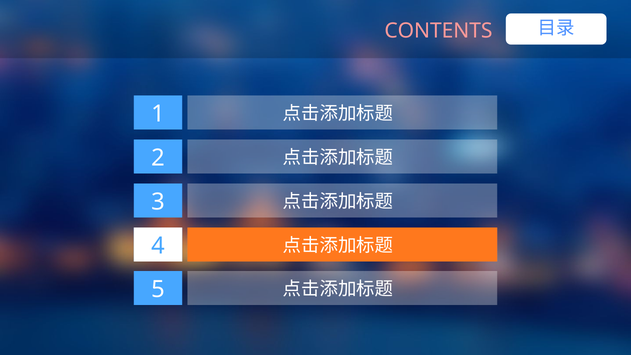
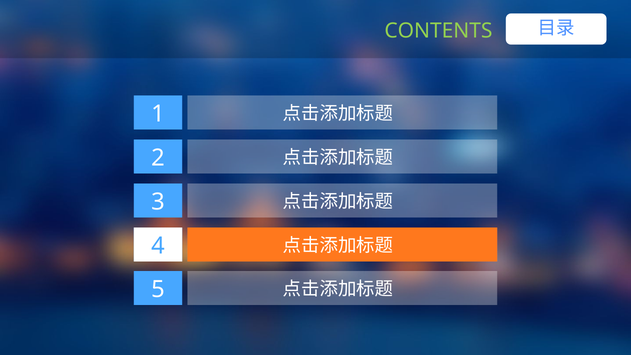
CONTENTS colour: pink -> light green (438, 31)
